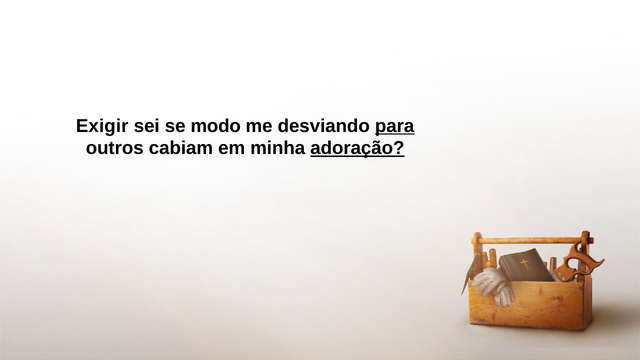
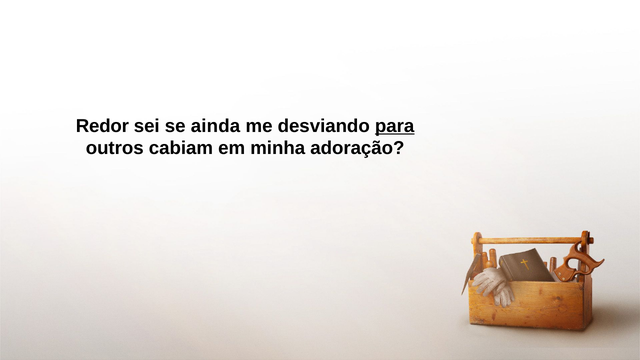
Exigir: Exigir -> Redor (102, 126)
modo: modo -> ainda (215, 126)
adoração underline: present -> none (357, 148)
